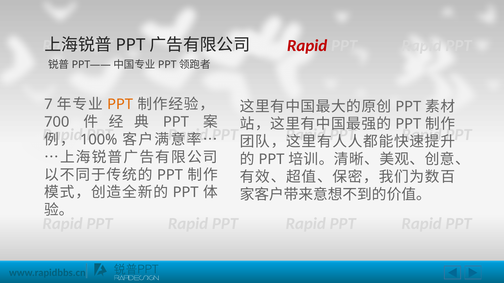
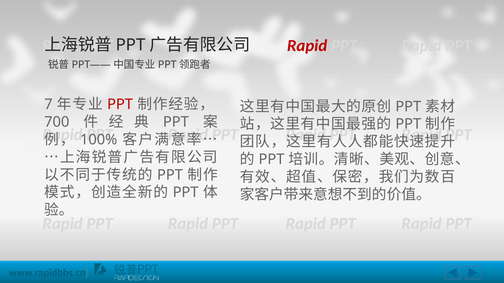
PPT colour: orange -> red (120, 105)
